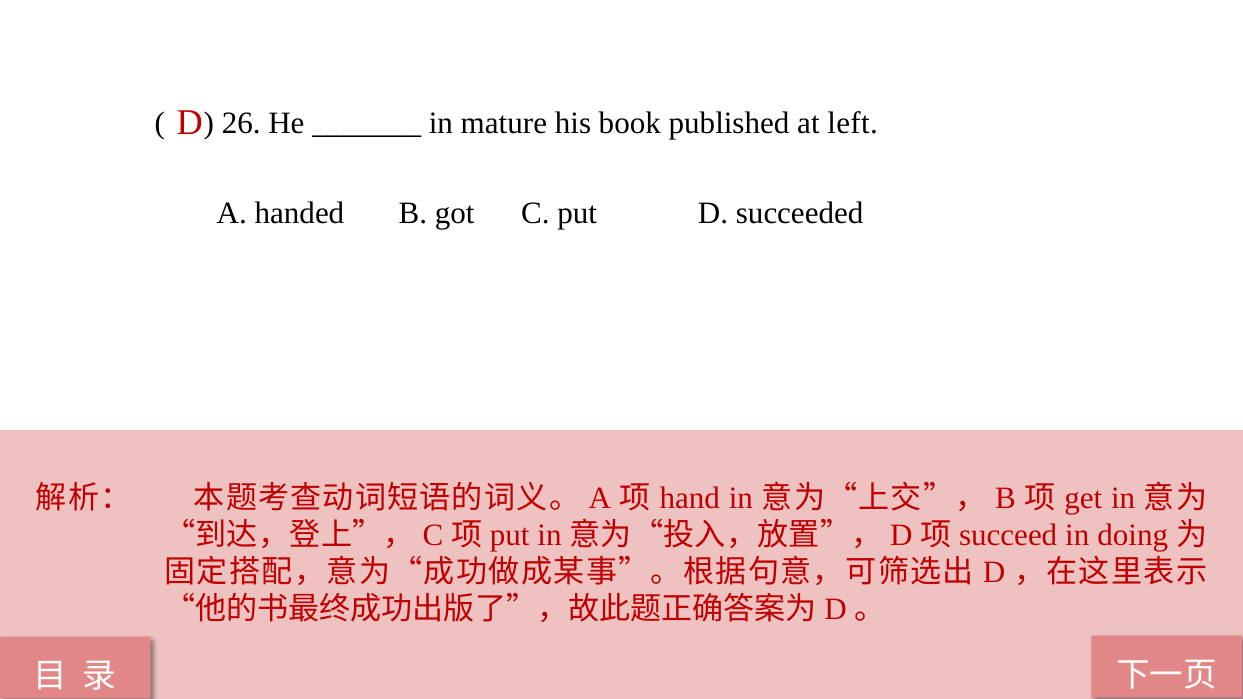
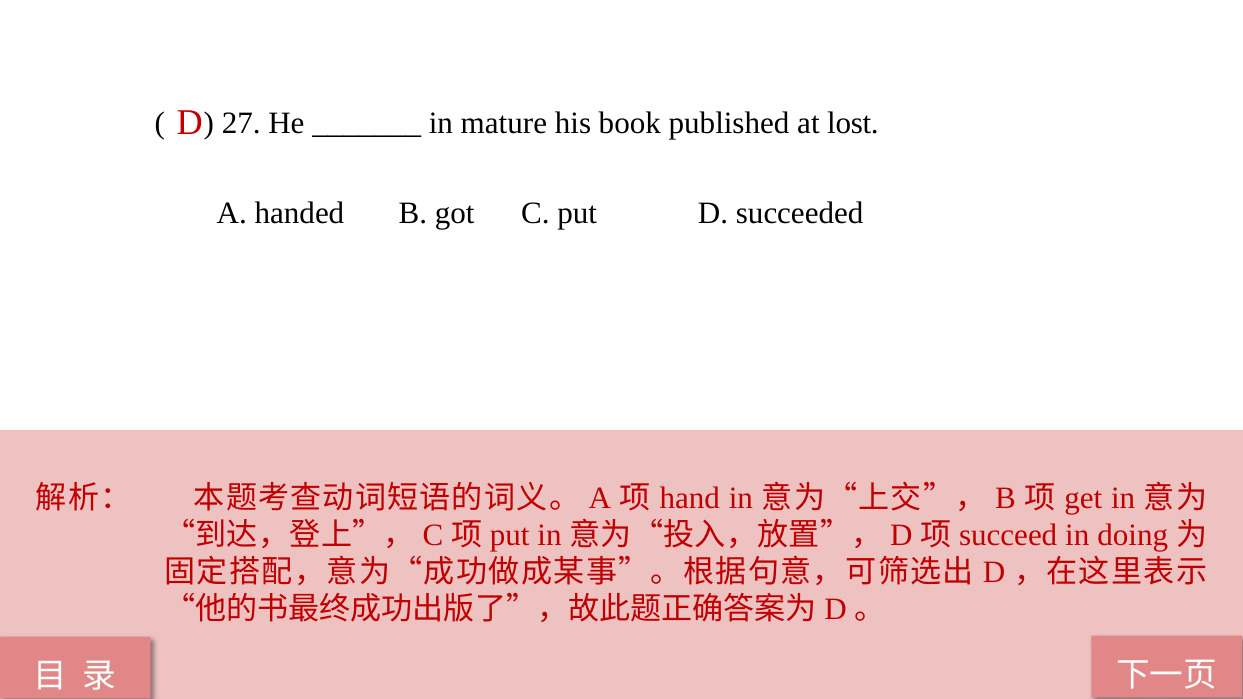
26: 26 -> 27 (241, 123)
left: left -> lost (853, 123)
